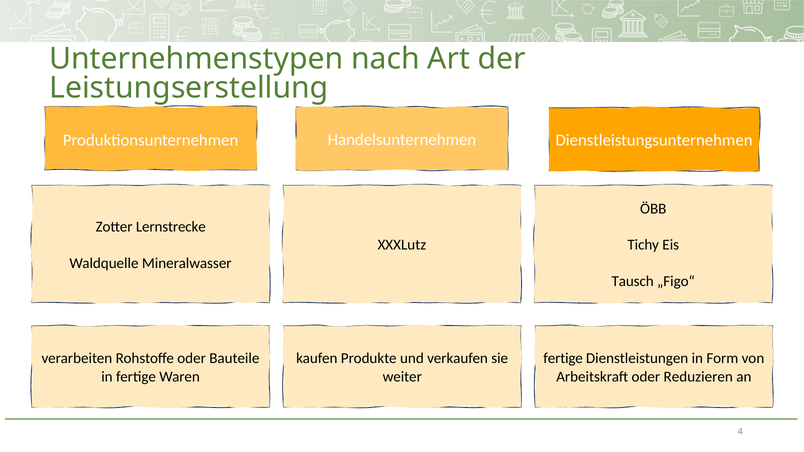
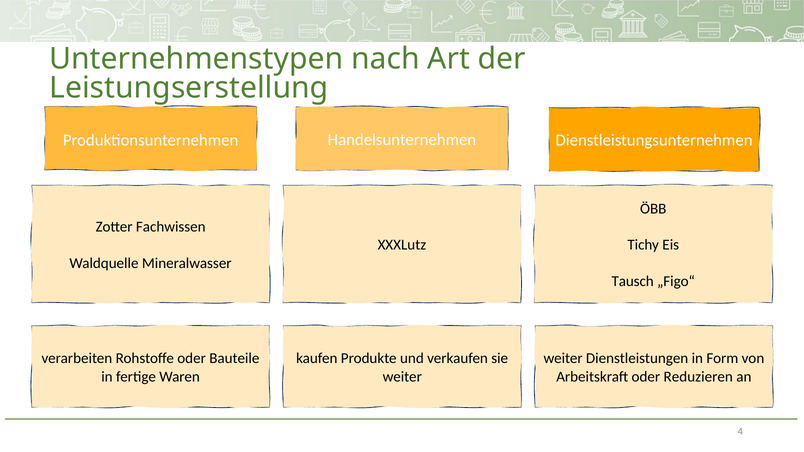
Lernstrecke: Lernstrecke -> Fachwissen (171, 227)
fertige: fertige -> weiter (563, 359)
